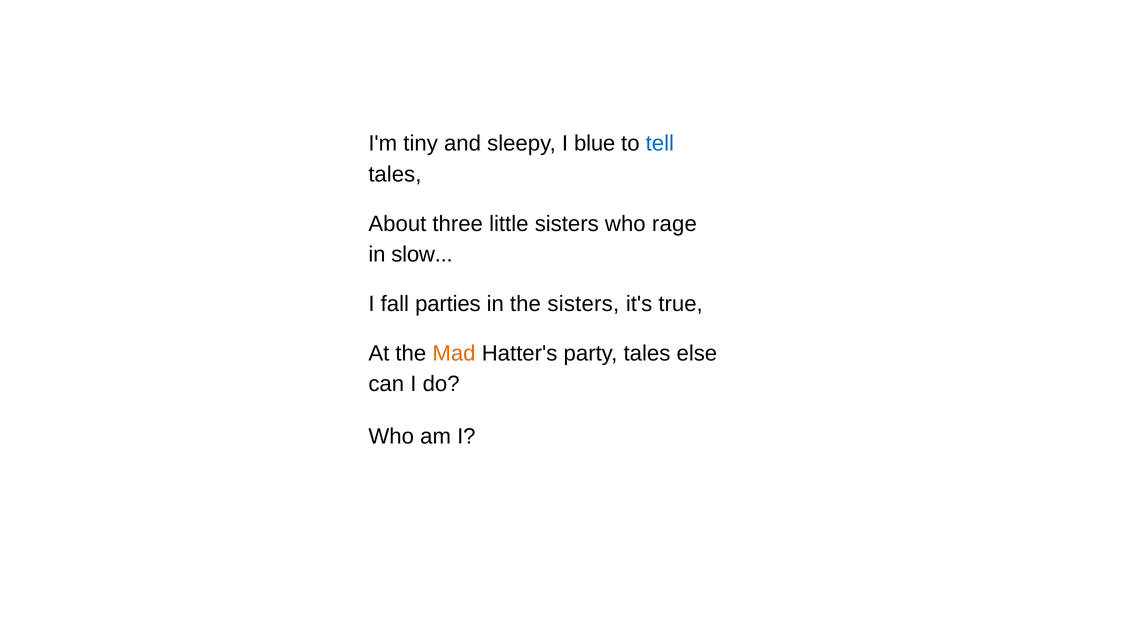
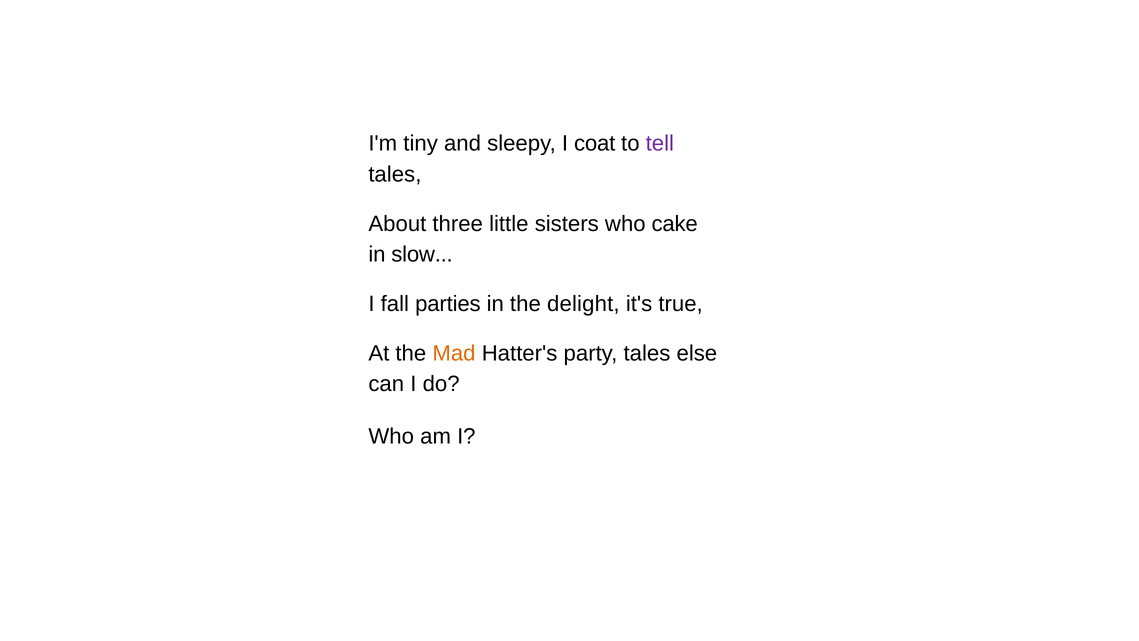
blue: blue -> coat (595, 144)
tell colour: blue -> purple (660, 144)
rage: rage -> cake (675, 224)
the sisters: sisters -> delight (583, 304)
